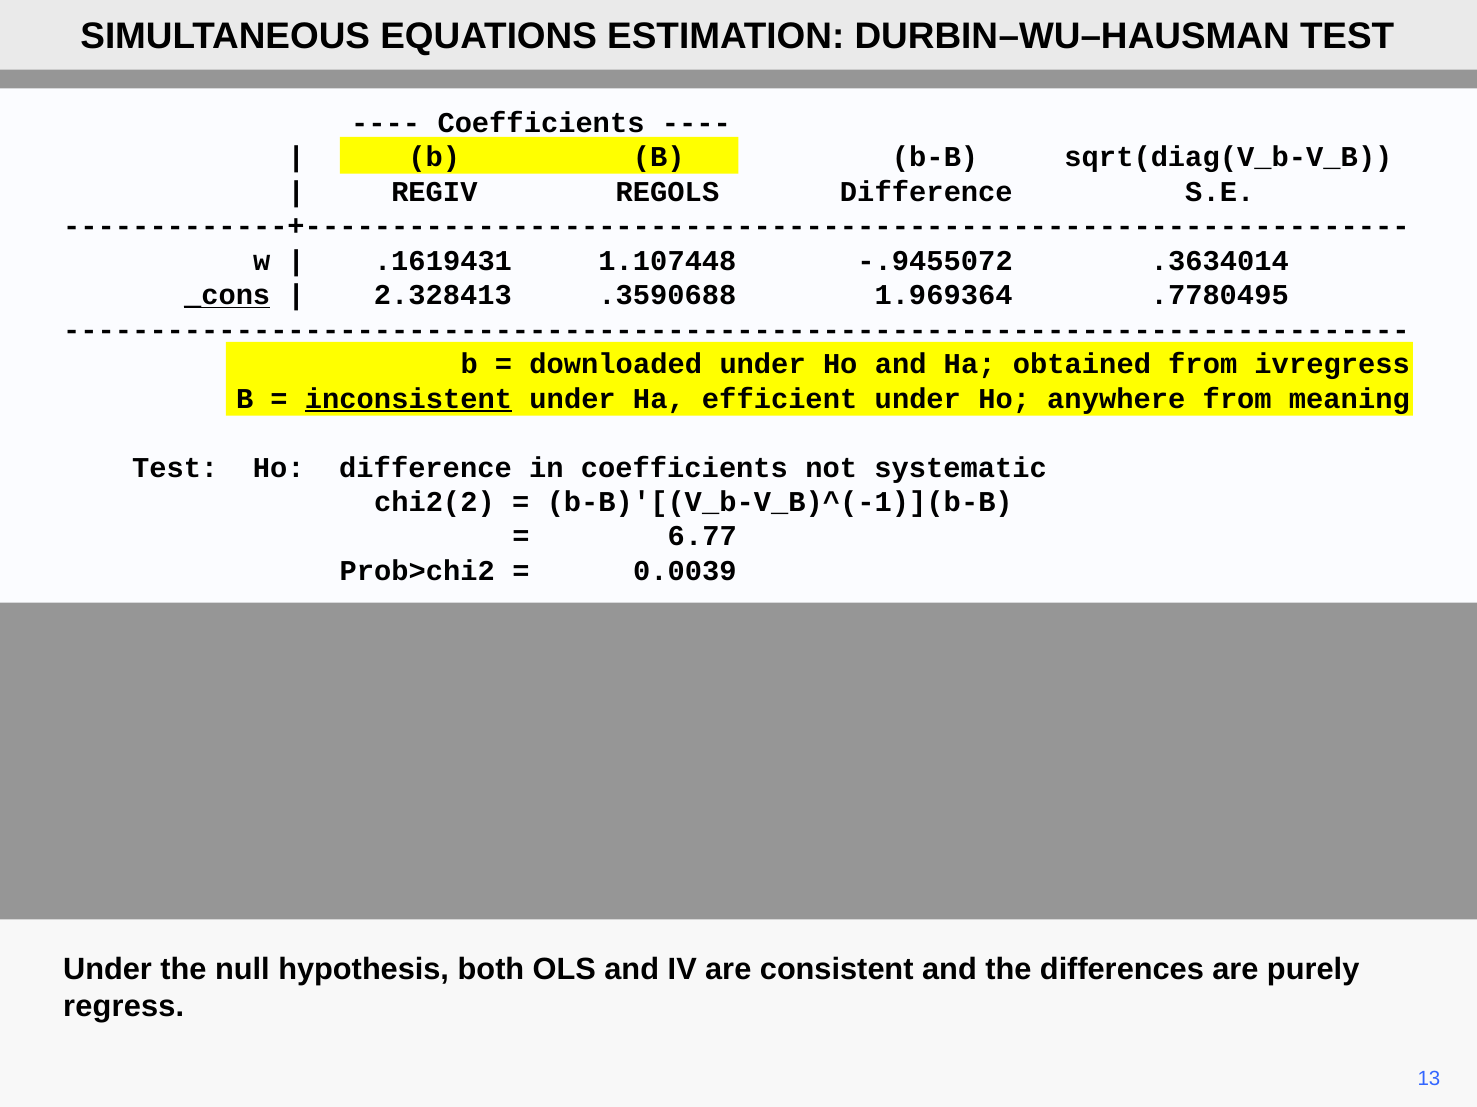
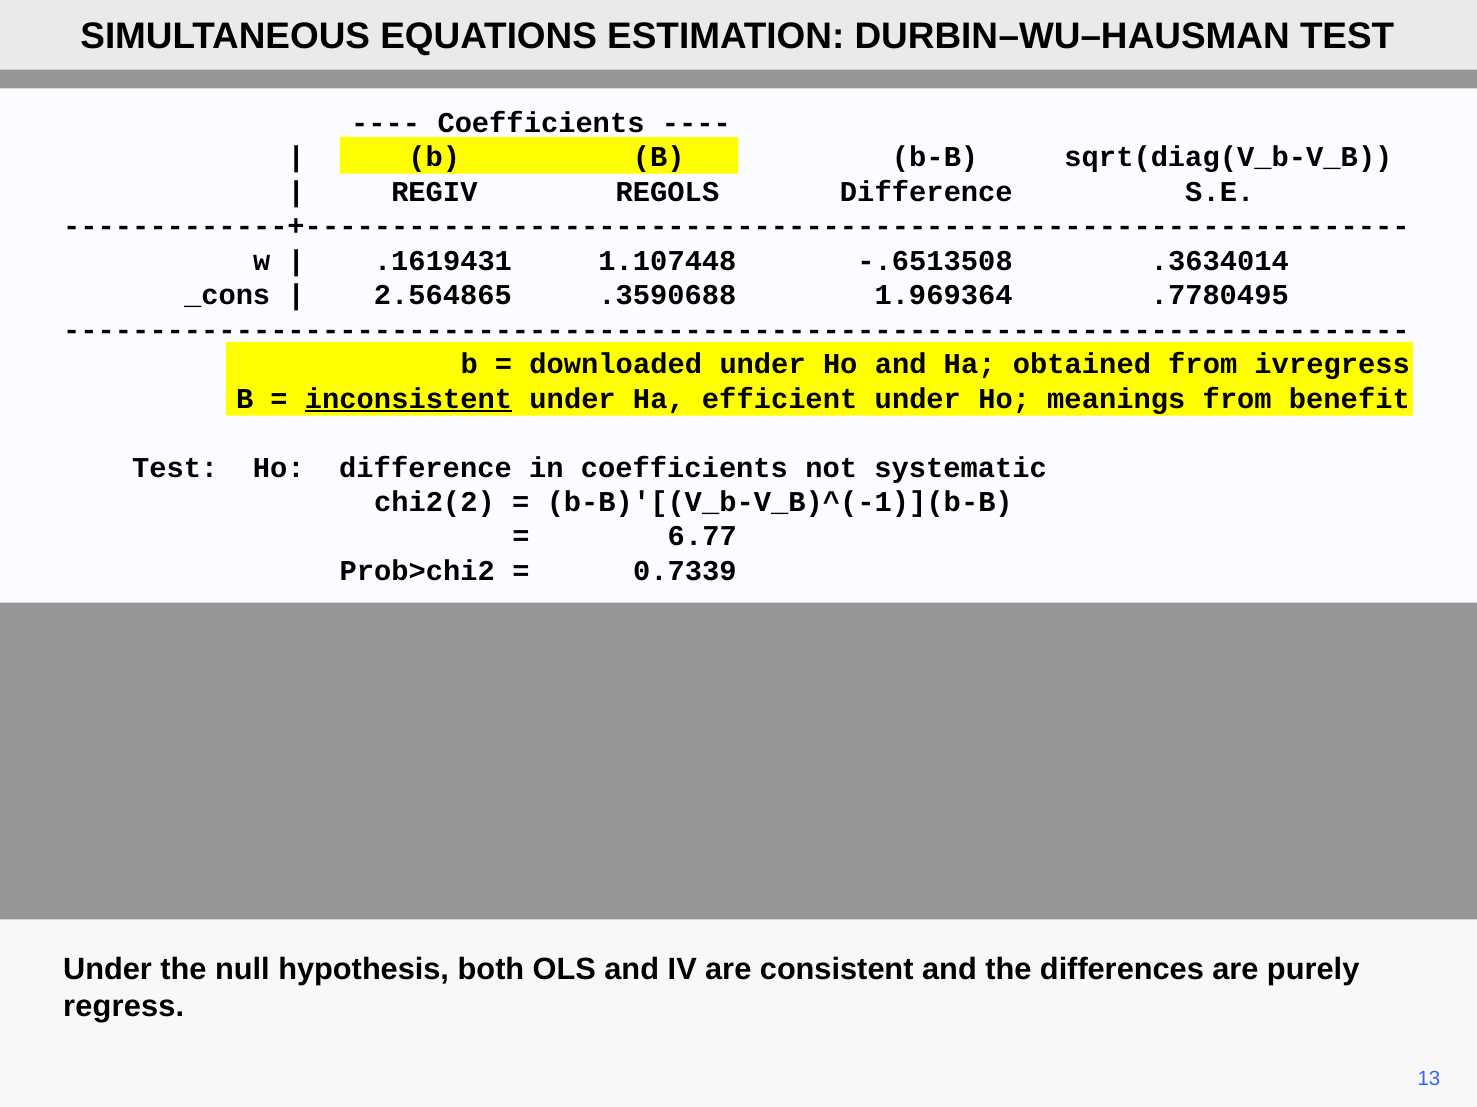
-.9455072: -.9455072 -> -.6513508 (935, 261)
_cons underline: present -> none (227, 295)
2.328413: 2.328413 -> 2.564865 (443, 295)
anywhere: anywhere -> meanings (1116, 399)
meaning: meaning -> benefit (1349, 399)
0.0039: 0.0039 -> 0.7339 (685, 571)
